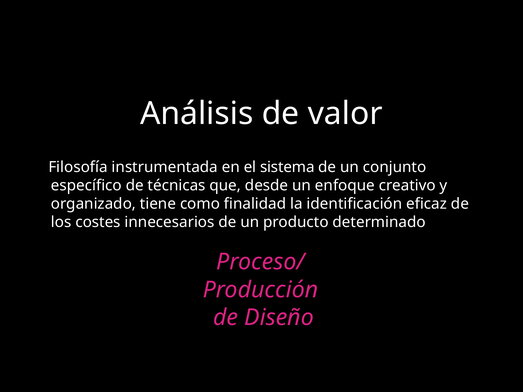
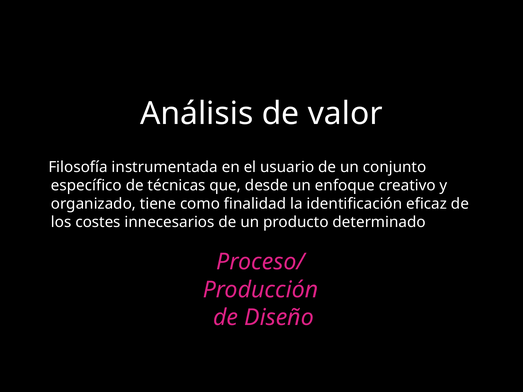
sistema: sistema -> usuario (287, 167)
